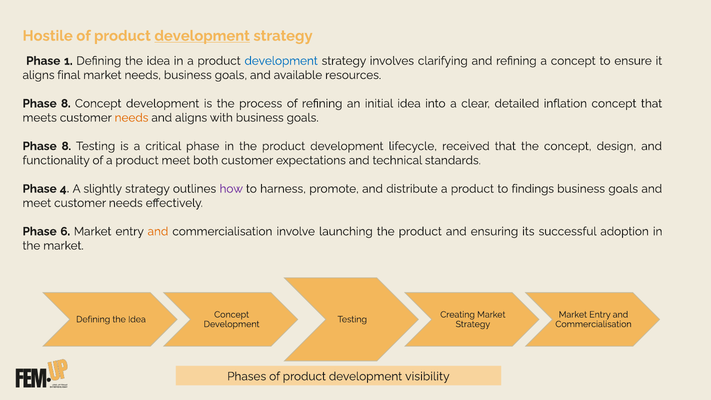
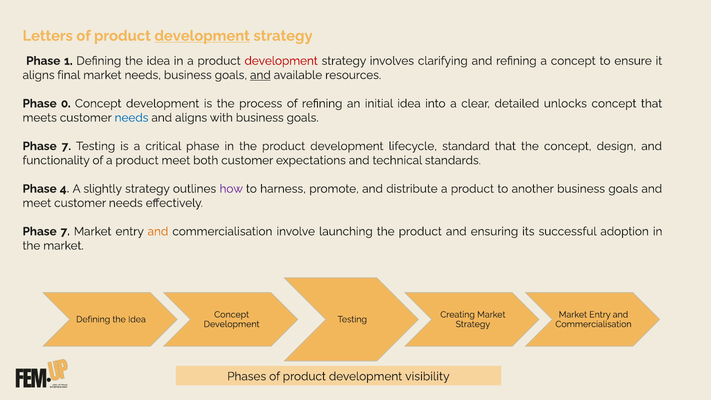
Hostile: Hostile -> Letters (48, 36)
development colour: blue -> red (281, 61)
and underline: none -> present (260, 75)
8: 8 -> 0 (66, 103)
inflation: inflation -> unlocks (565, 103)
needs colour: orange -> blue (132, 118)
8: 8 -> 7 (66, 146)
received: received -> standard (466, 146)
findings: findings -> another (533, 189)
6: 6 -> 7 (65, 231)
